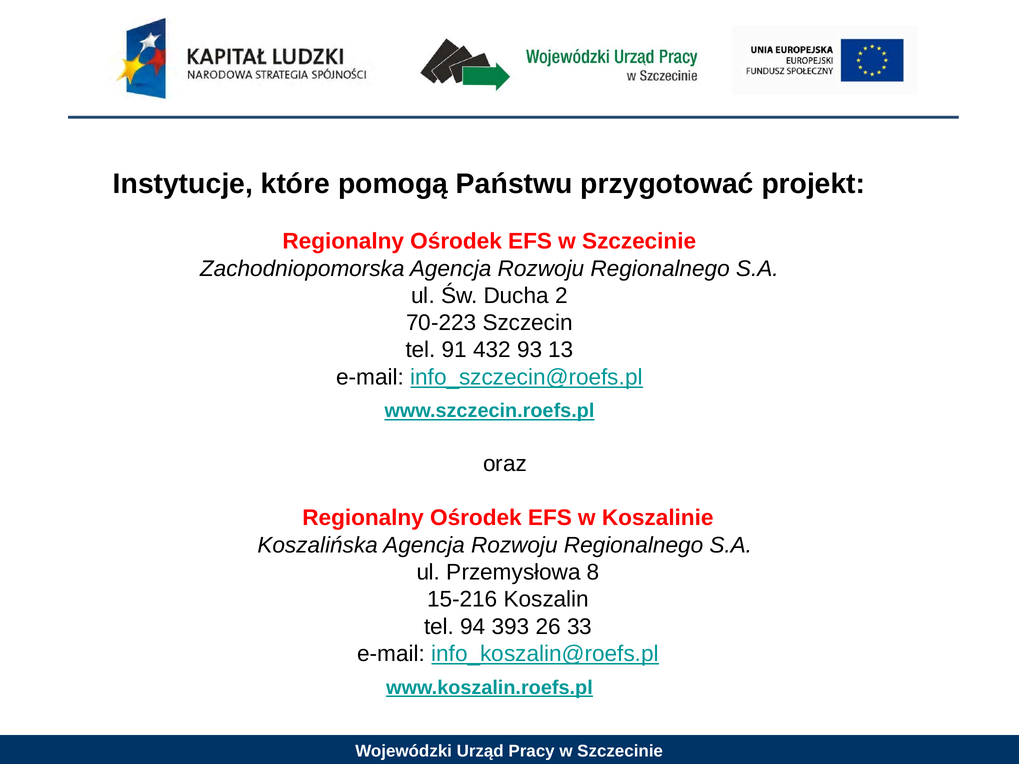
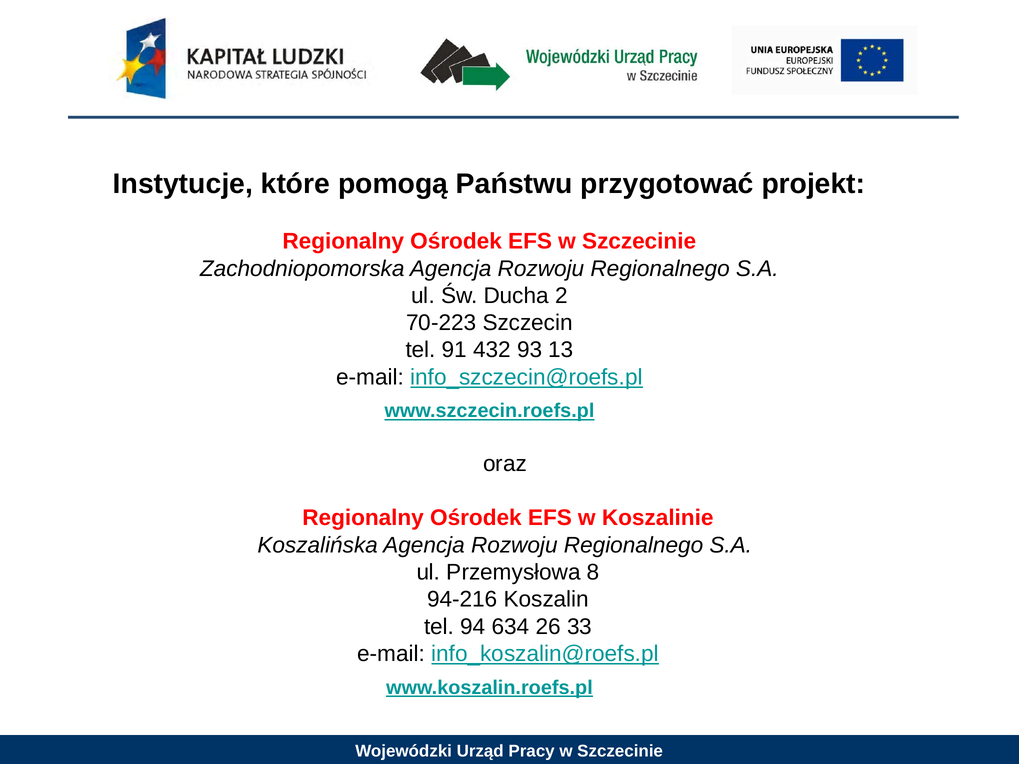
15-216: 15-216 -> 94-216 (462, 600)
393: 393 -> 634 (511, 627)
